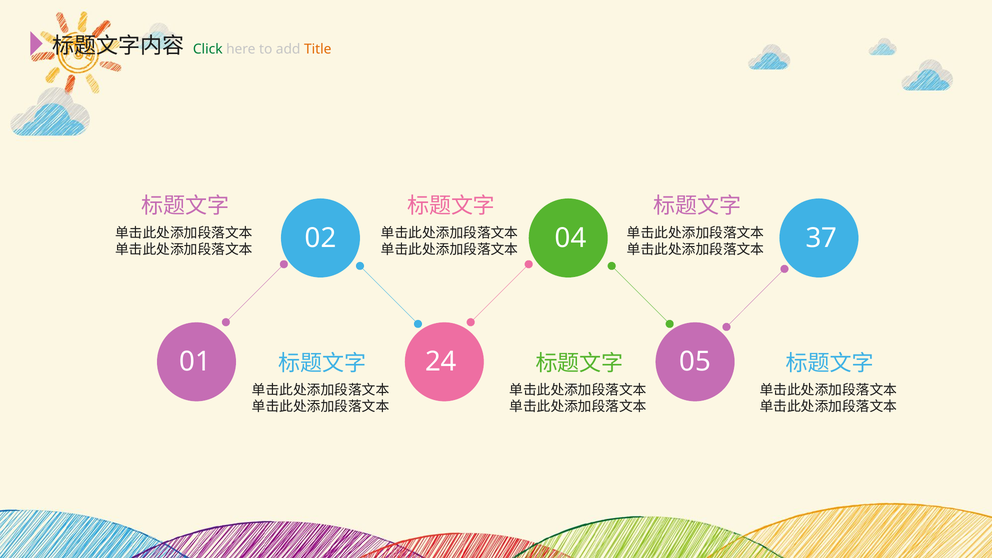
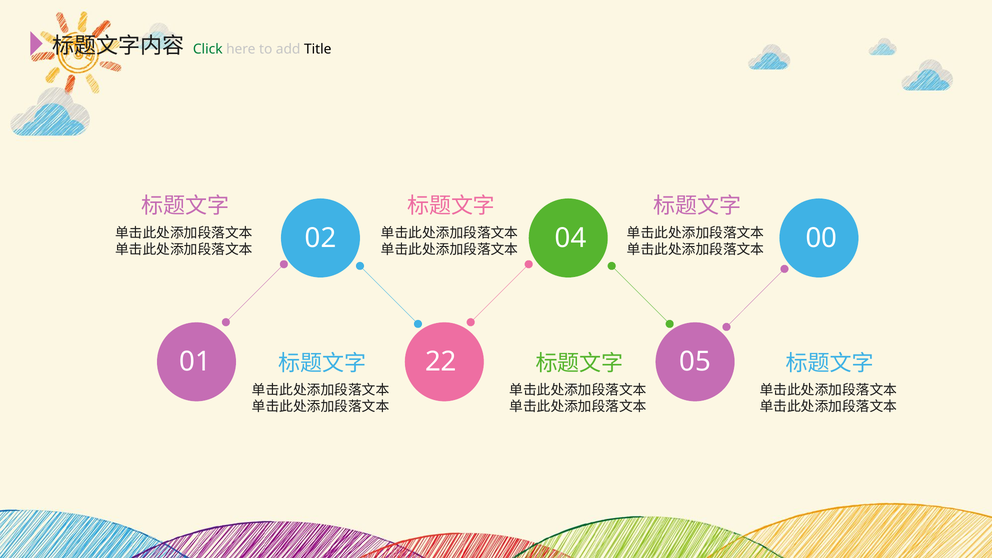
Title colour: orange -> black (318, 49)
37: 37 -> 00 (821, 238)
24: 24 -> 22 (441, 361)
